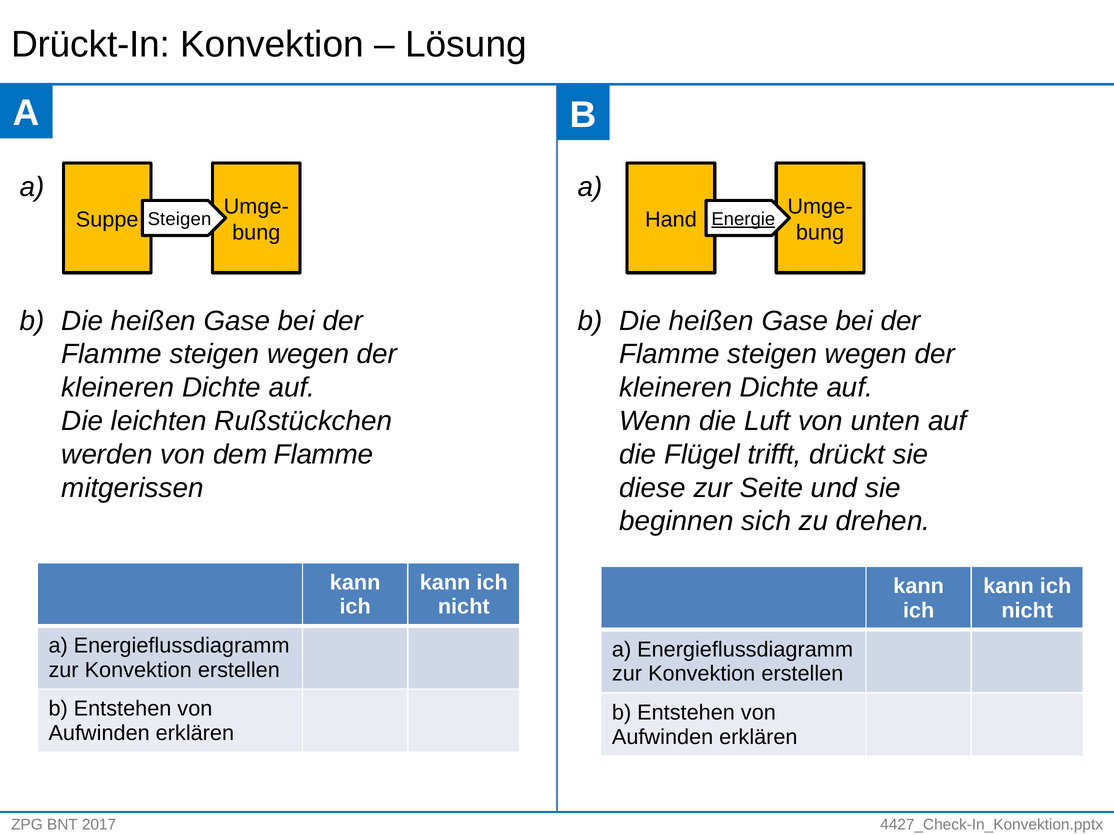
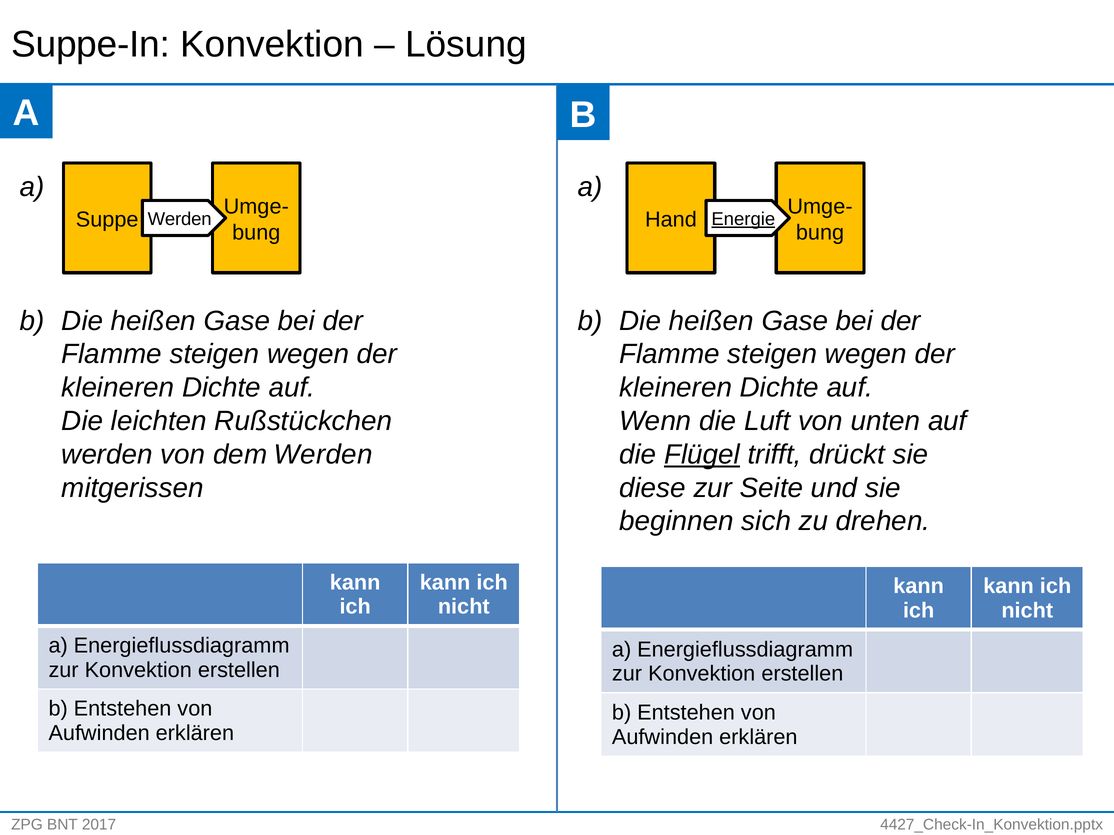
Drückt-In: Drückt-In -> Suppe-In (91, 45)
Steigen: Steigen -> Werden (180, 219)
dem Flamme: Flamme -> Werden (323, 455)
Flügel underline: none -> present (702, 455)
